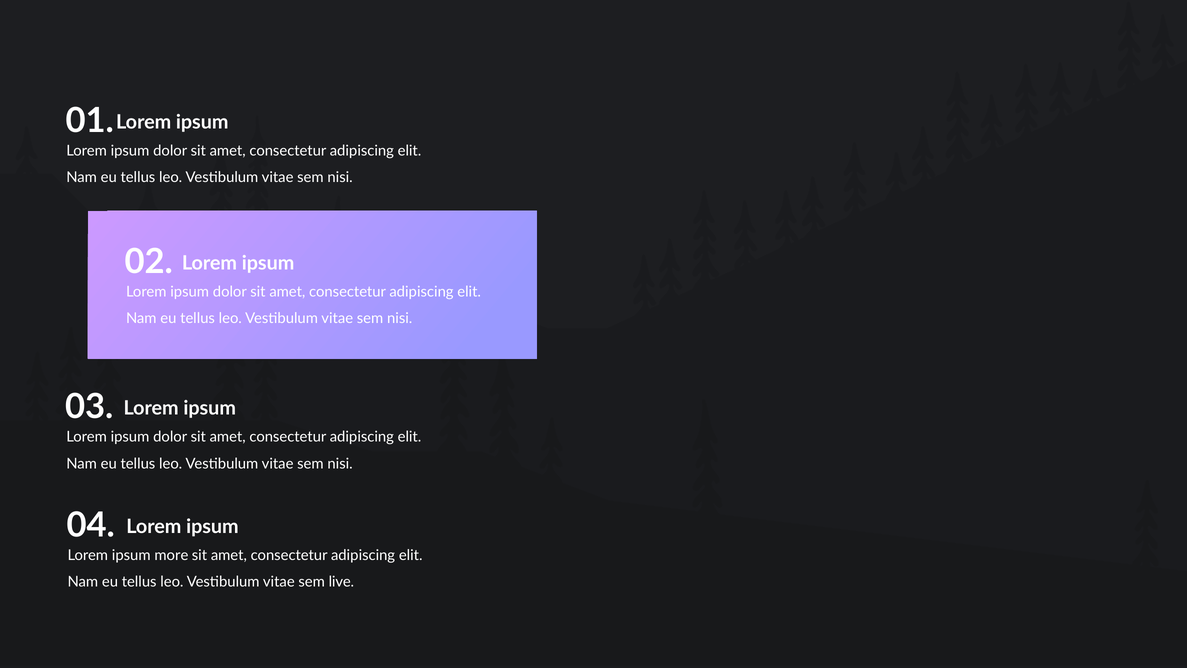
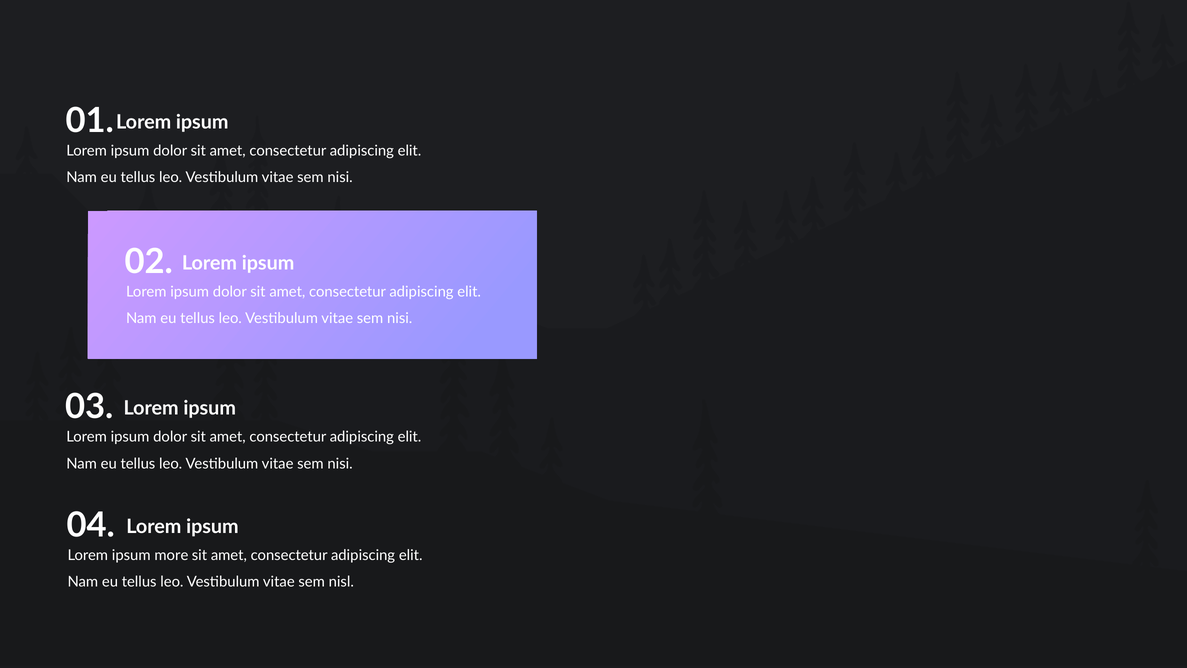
live: live -> nisl (341, 582)
